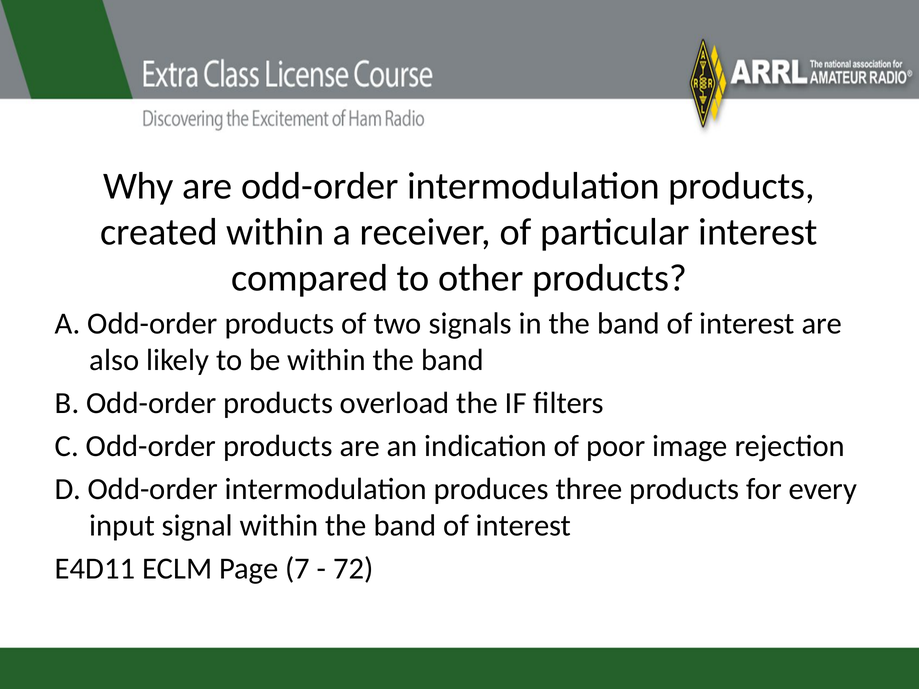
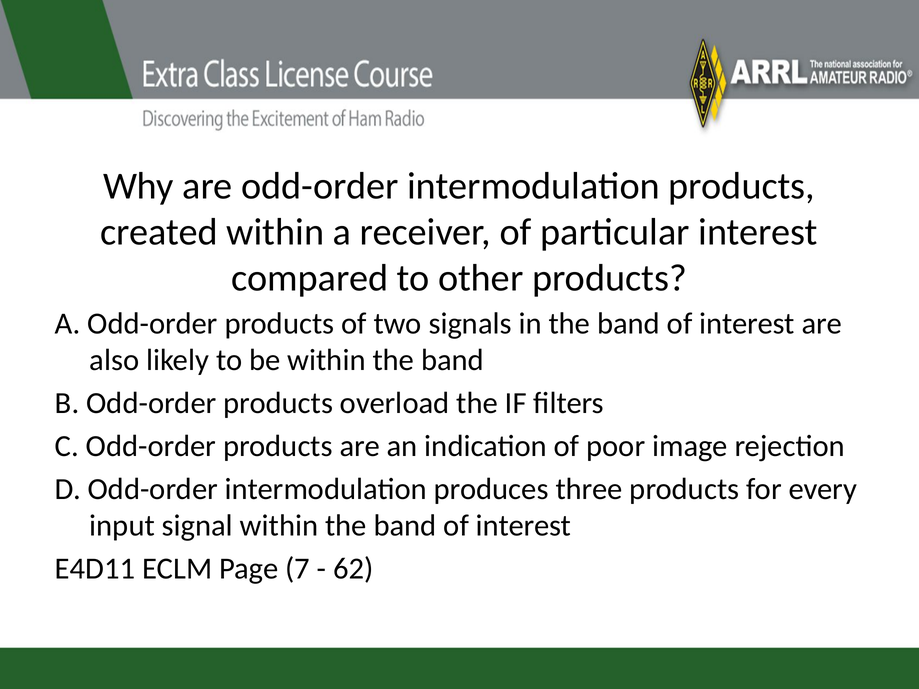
72: 72 -> 62 (353, 569)
